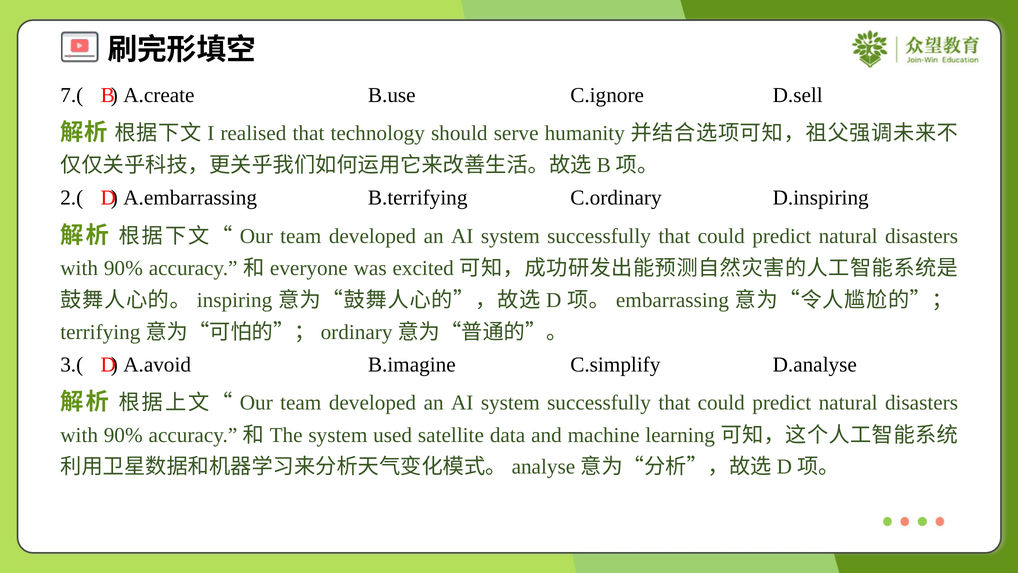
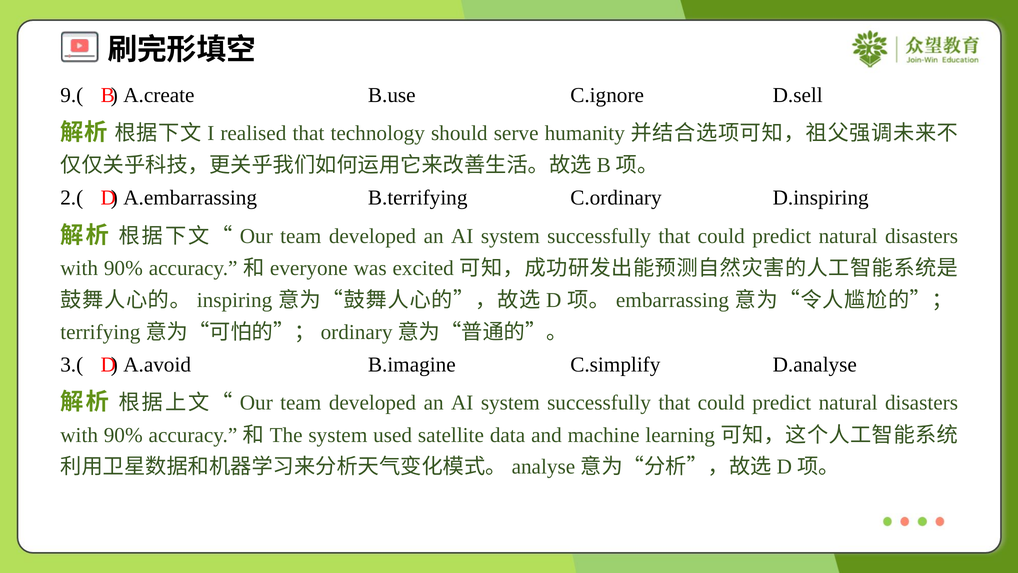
7.(: 7.( -> 9.( (72, 95)
